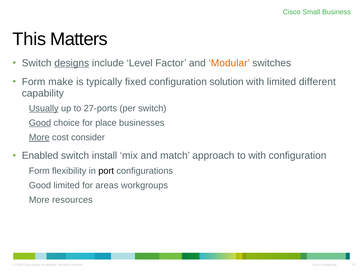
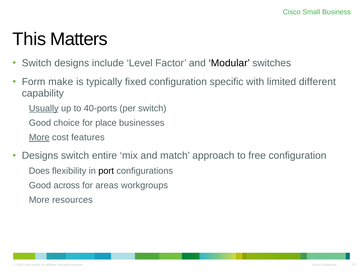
designs underline: present -> none (72, 63)
Modular colour: orange -> black (229, 63)
solution: solution -> specific (227, 82)
27-ports: 27-ports -> 40-ports (100, 108)
Good underline: present -> none (40, 123)
consider: consider -> features (88, 138)
Enabled: Enabled -> Designs (40, 156)
install: install -> entire (104, 156)
to with: with -> free (257, 156)
Form: Form -> Does (39, 171)
Good limited: limited -> across (67, 186)
